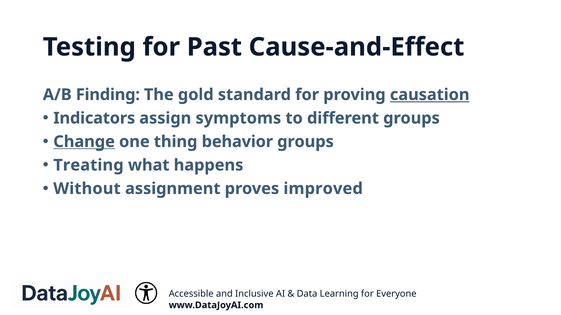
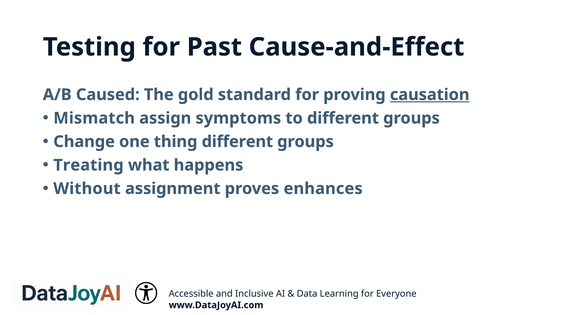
Finding: Finding -> Caused (108, 95)
Indicators: Indicators -> Mismatch (94, 118)
Change underline: present -> none (84, 142)
thing behavior: behavior -> different (237, 142)
improved: improved -> enhances (323, 189)
